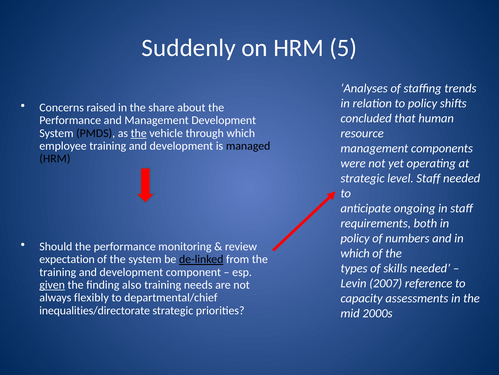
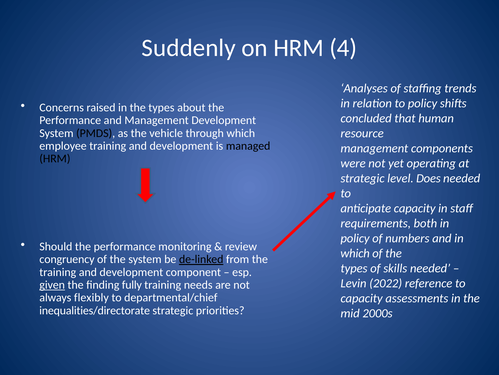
5: 5 -> 4 (343, 48)
in the share: share -> types (161, 107)
the underline: present -> none (139, 133)
level Staff: Staff -> Does (428, 178)
anticipate ongoing: ongoing -> capacity (415, 208)
expectation: expectation -> congruency (67, 259)
2007: 2007 -> 2022 (386, 283)
also: also -> fully (132, 284)
